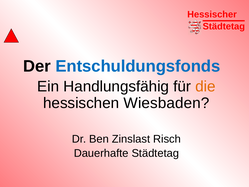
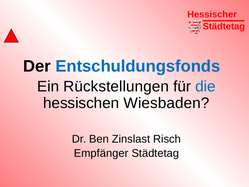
Handlungsfähig: Handlungsfähig -> Rückstellungen (116, 86)
die colour: orange -> blue (205, 86)
Dauerhafte: Dauerhafte -> Empfänger (101, 153)
